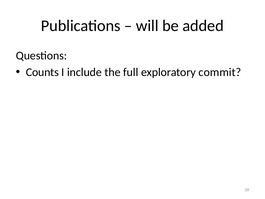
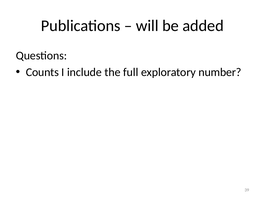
commit: commit -> number (220, 72)
